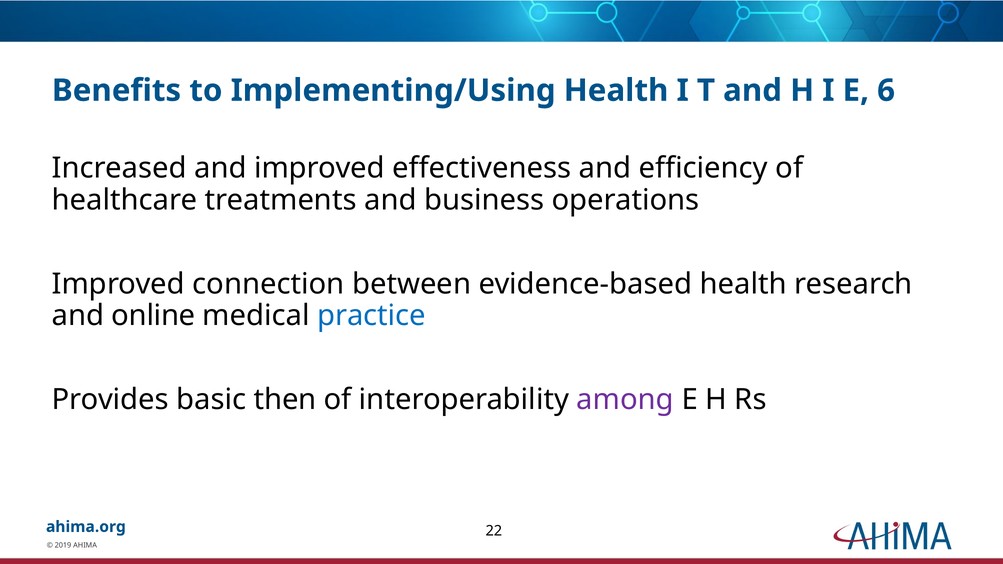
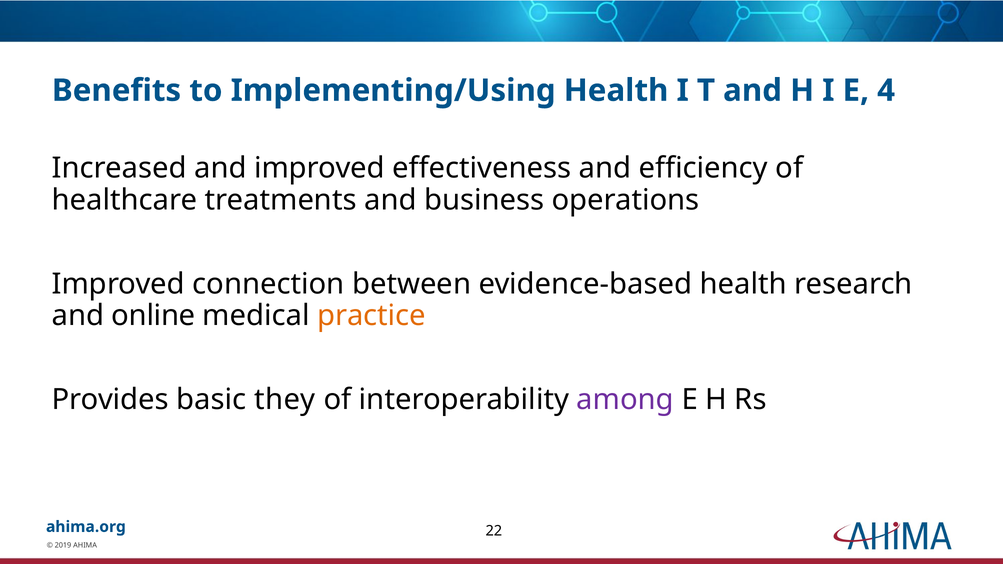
6: 6 -> 4 (886, 91)
practice colour: blue -> orange (371, 316)
then: then -> they (285, 400)
